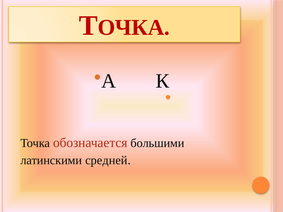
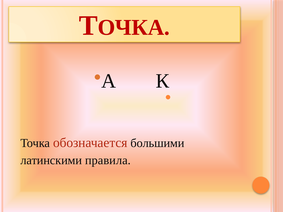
средней: средней -> правила (108, 160)
